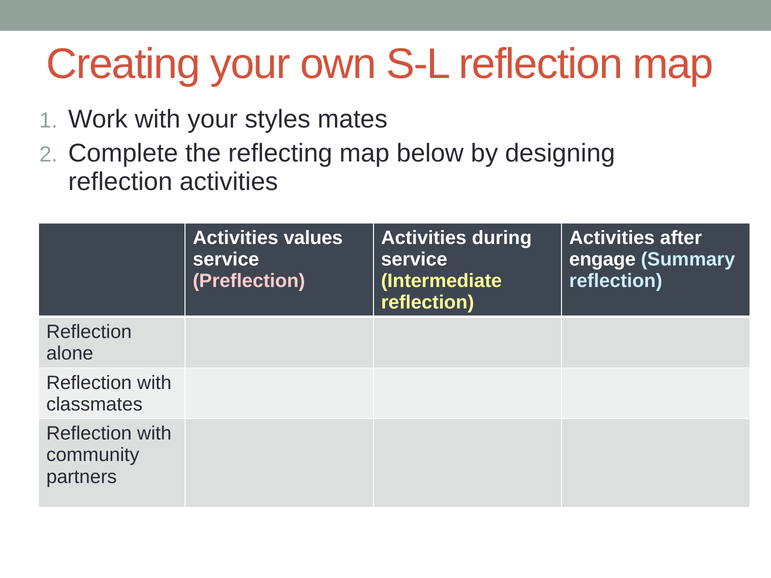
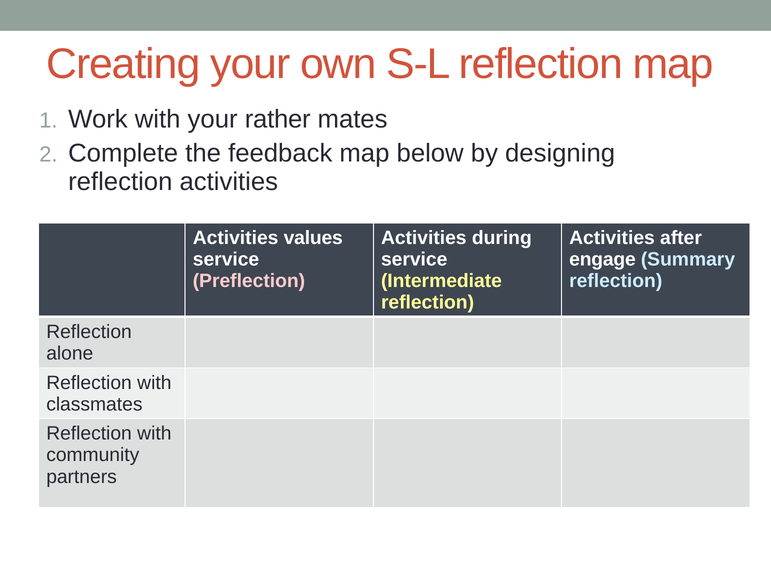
styles: styles -> rather (278, 120)
reflecting: reflecting -> feedback (280, 153)
